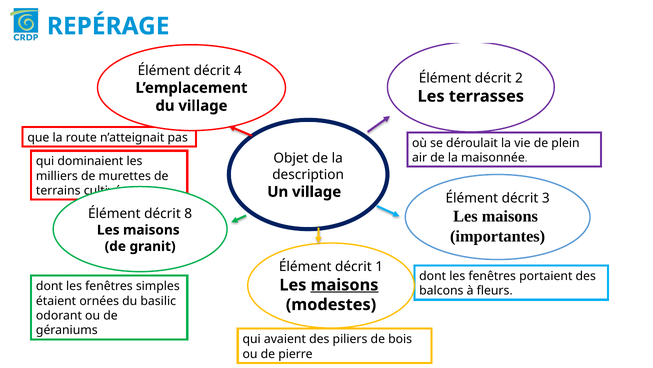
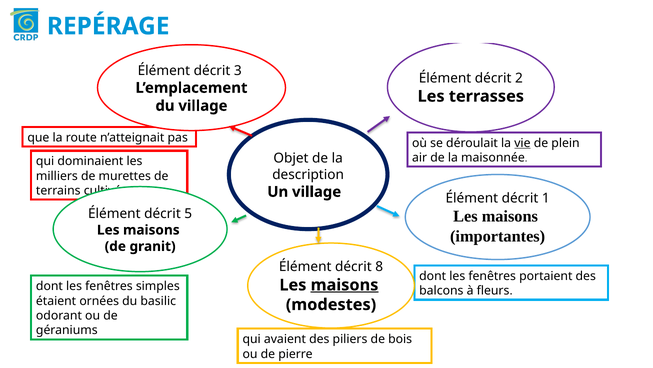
4: 4 -> 3 (238, 70)
vie underline: none -> present (522, 143)
3: 3 -> 1 (546, 198)
8: 8 -> 5 (188, 213)
1: 1 -> 8 (379, 266)
